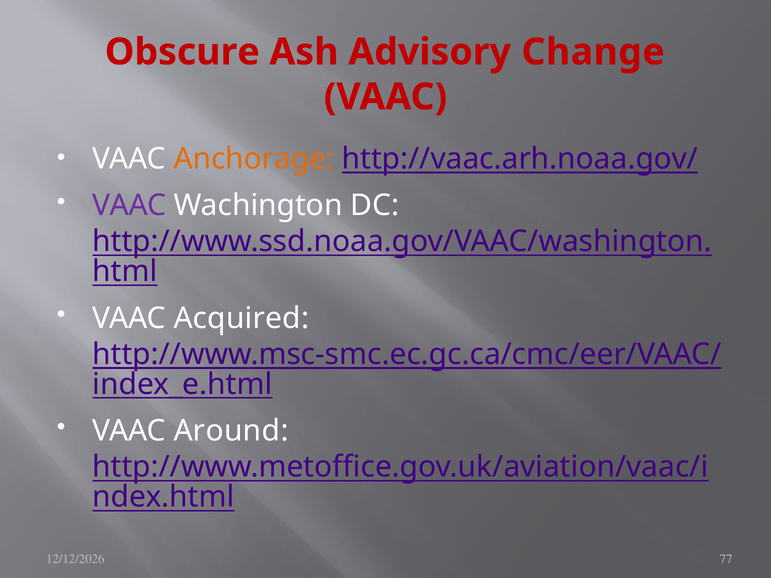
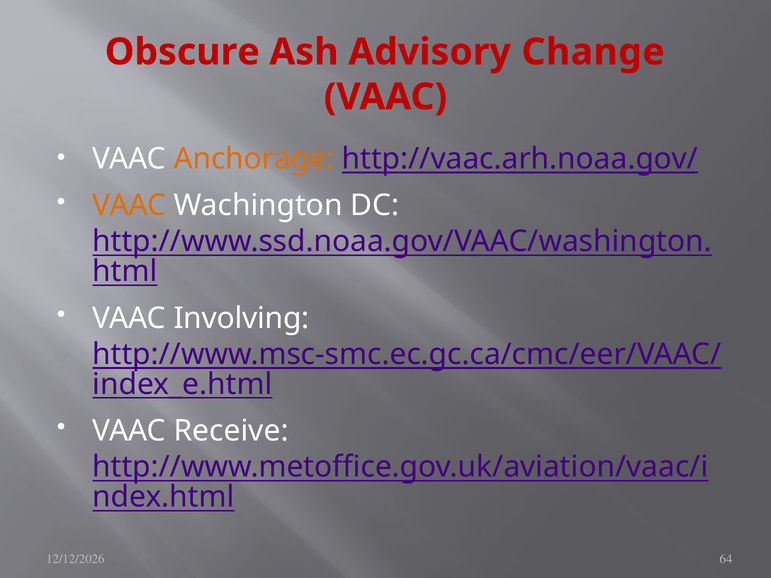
VAAC colour: purple -> orange (129, 206)
Acquired: Acquired -> Involving (242, 318)
Around: Around -> Receive (231, 431)
77: 77 -> 64 (726, 559)
